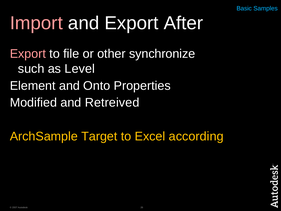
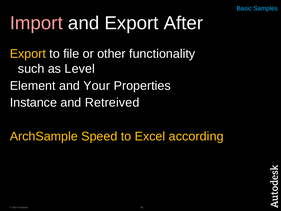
Export colour: pink -> yellow (28, 54)
synchronize: synchronize -> functionality (162, 54)
Onto: Onto -> Your (97, 86)
Modified: Modified -> Instance (33, 102)
Target: Target -> Speed (99, 136)
